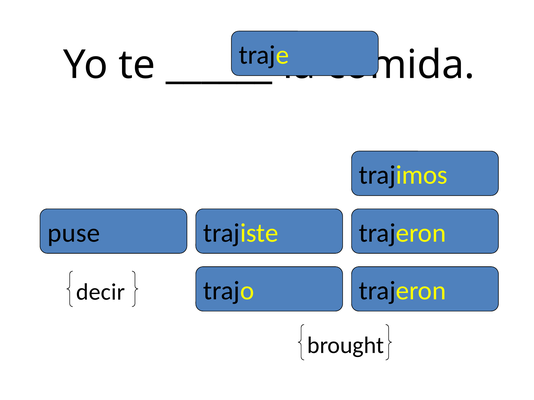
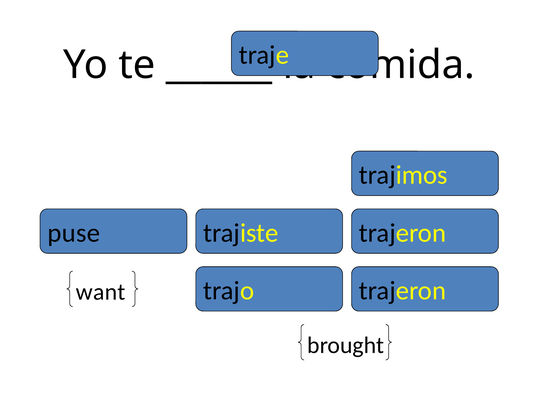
decir: decir -> want (101, 292)
